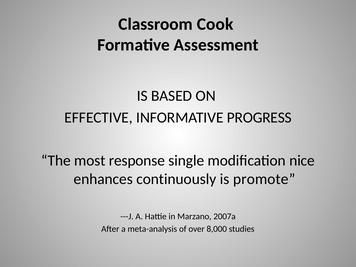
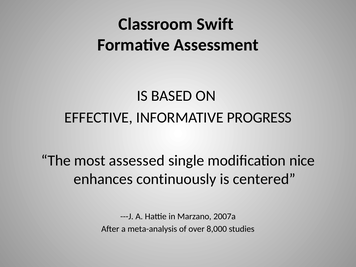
Cook: Cook -> Swift (215, 24)
response: response -> assessed (137, 161)
promote: promote -> centered (264, 179)
